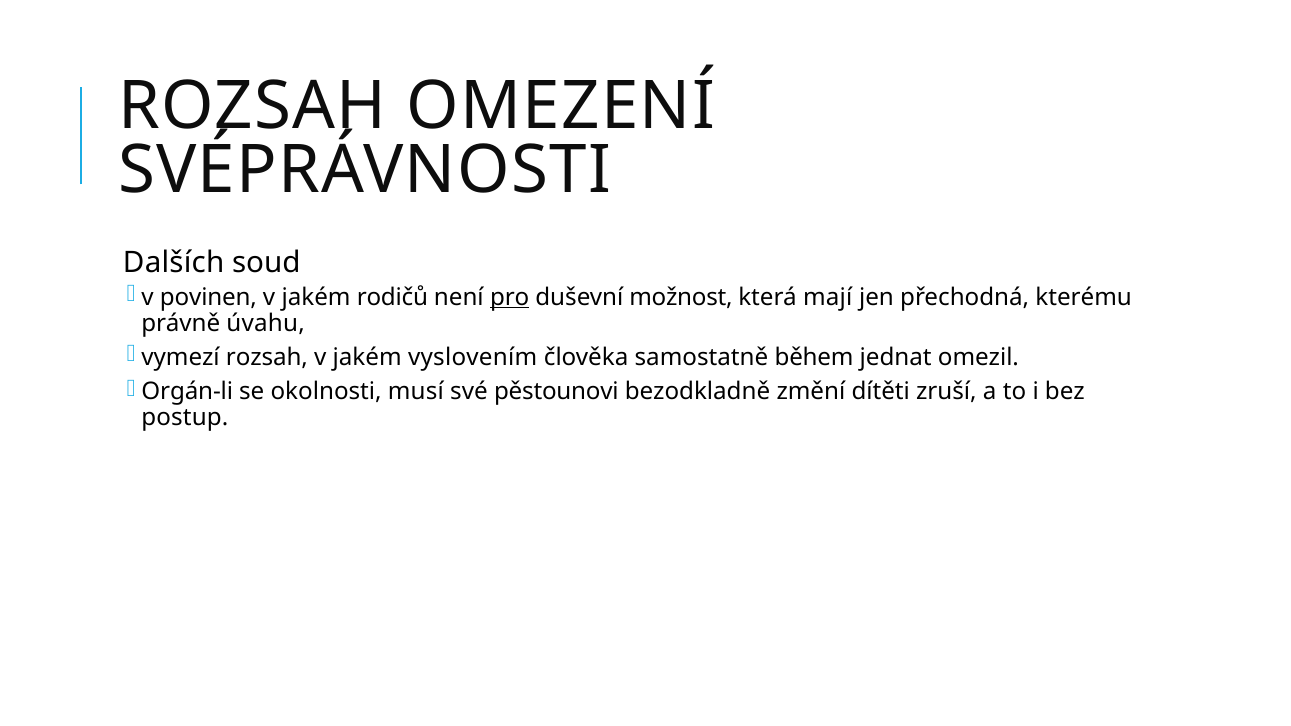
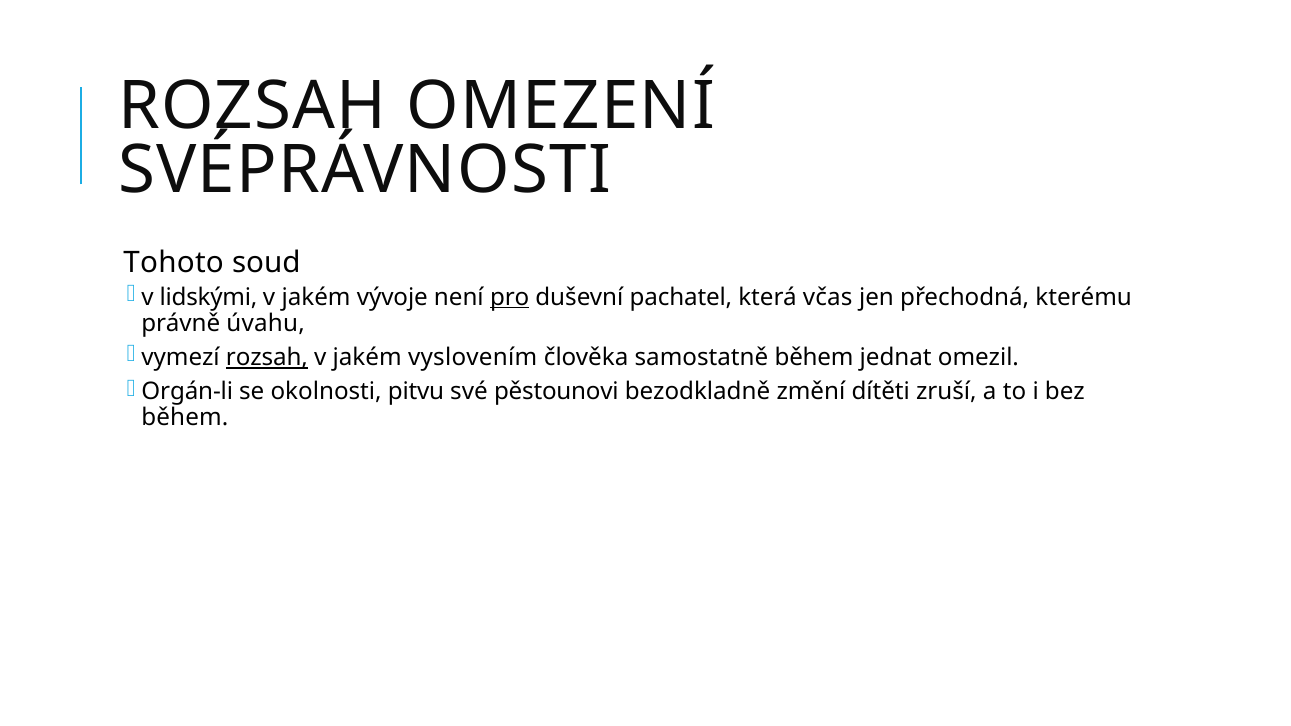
Dalších: Dalších -> Tohoto (174, 263)
povinen: povinen -> lidskými (208, 297)
rodičů: rodičů -> vývoje (392, 297)
možnost: možnost -> pachatel (681, 297)
mají: mají -> včas (828, 297)
rozsah underline: none -> present (267, 358)
musí: musí -> pitvu (416, 392)
postup: postup -> během (185, 418)
